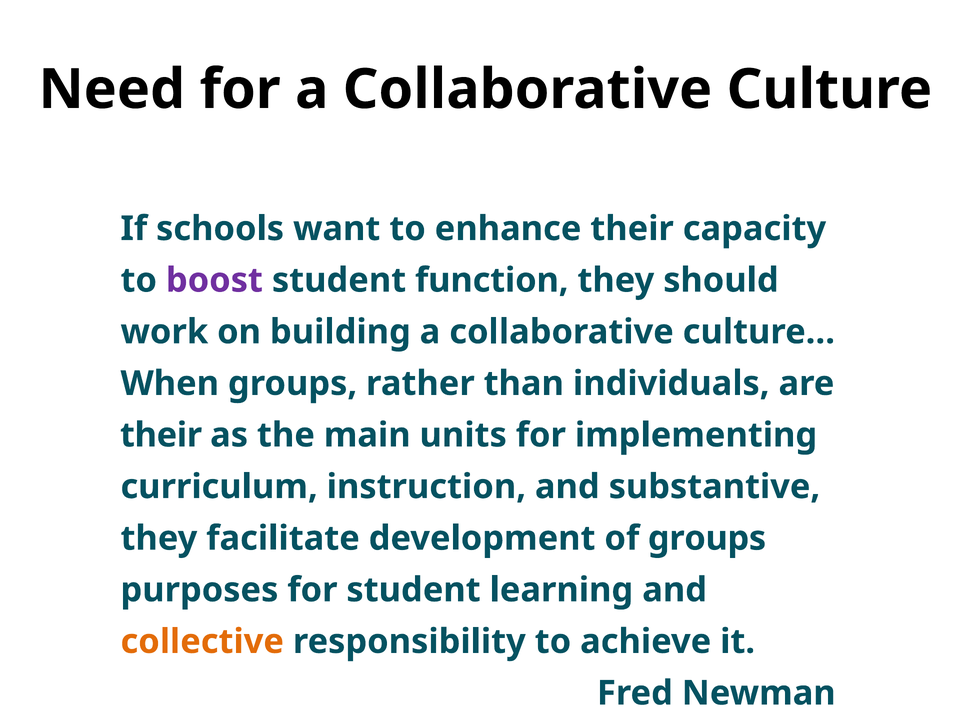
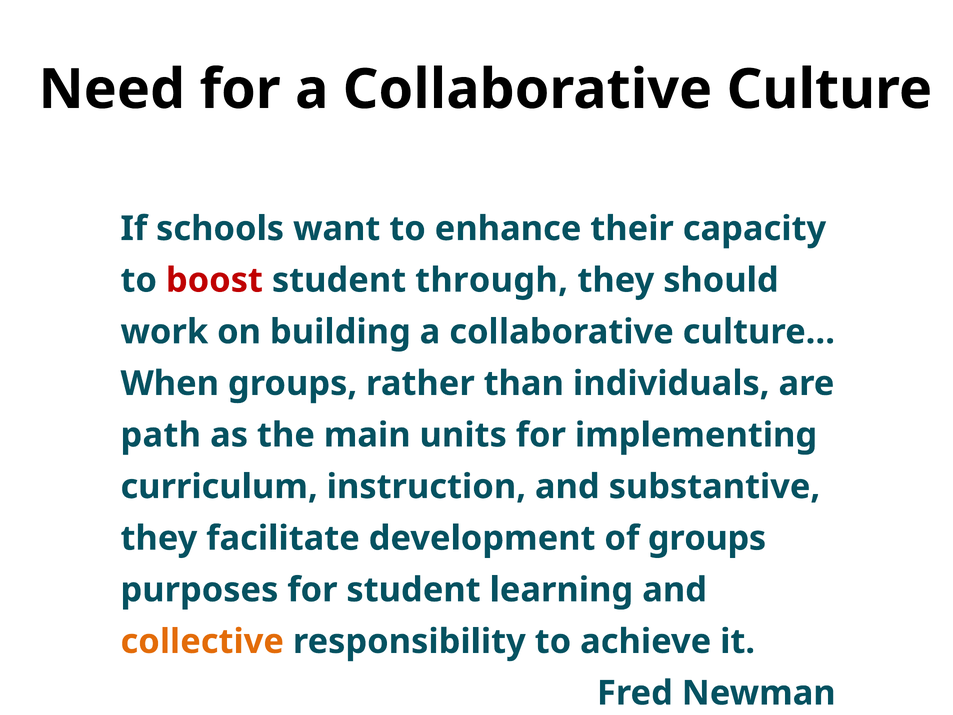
boost colour: purple -> red (214, 280)
function: function -> through (492, 280)
their: their -> path (161, 435)
